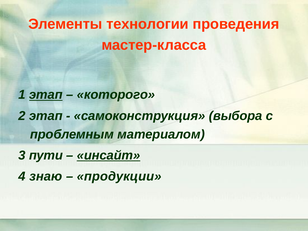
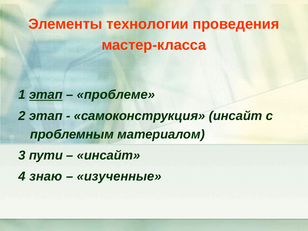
которого: которого -> проблеме (116, 95)
самоконструкция выбора: выбора -> инсайт (236, 116)
инсайт underline: present -> none (109, 155)
продукции: продукции -> изученные (119, 176)
